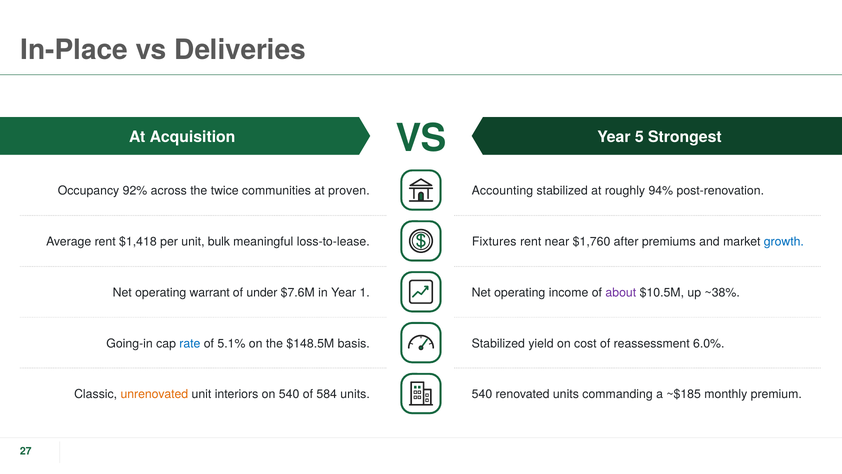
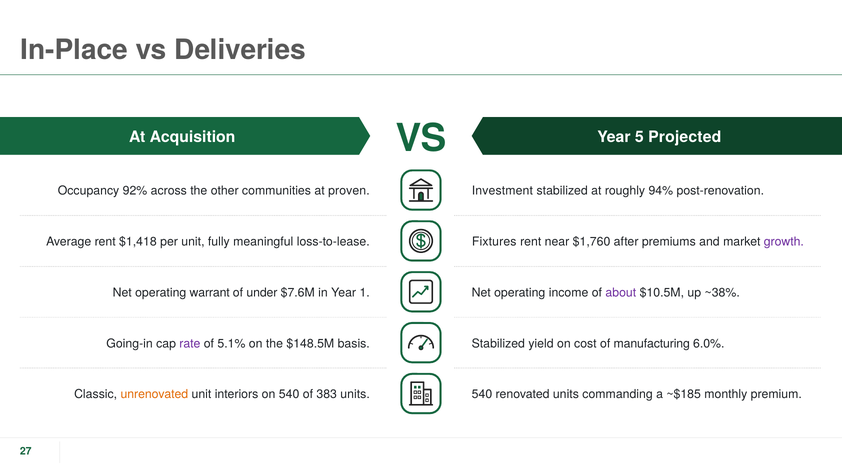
Strongest: Strongest -> Projected (685, 137)
twice: twice -> other (225, 191)
Accounting: Accounting -> Investment (502, 191)
bulk: bulk -> fully (219, 242)
growth colour: blue -> purple (784, 242)
rate colour: blue -> purple (190, 343)
reassessment: reassessment -> manufacturing (652, 343)
584: 584 -> 383 (327, 394)
